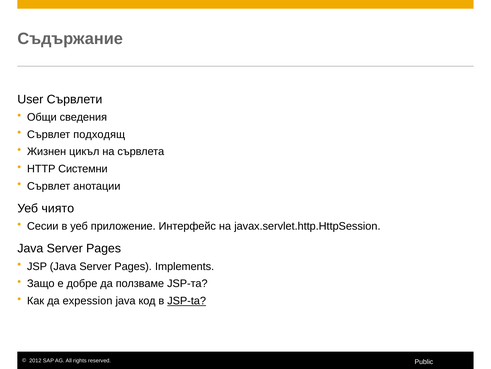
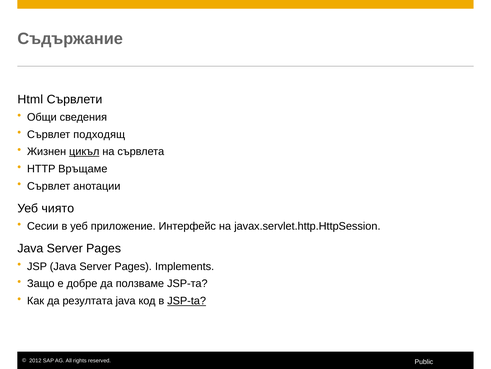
User: User -> Html (30, 99)
цикъл underline: none -> present (84, 151)
Системни: Системни -> Връщаме (83, 169)
expession: expession -> резултата (88, 300)
